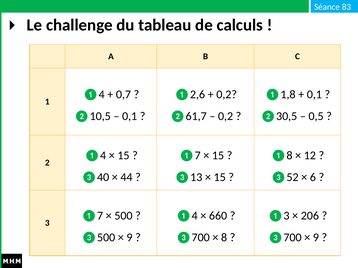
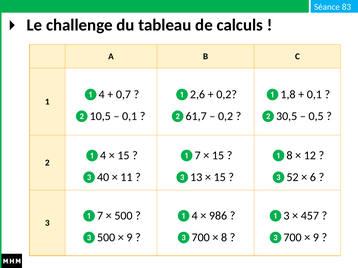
44: 44 -> 11 (126, 178)
660: 660 -> 986 (218, 216)
206: 206 -> 457 (310, 216)
